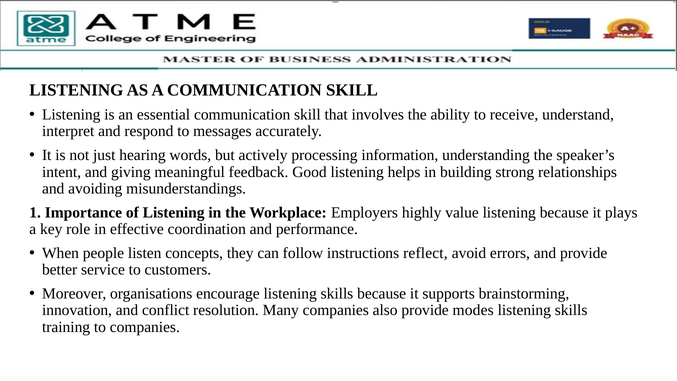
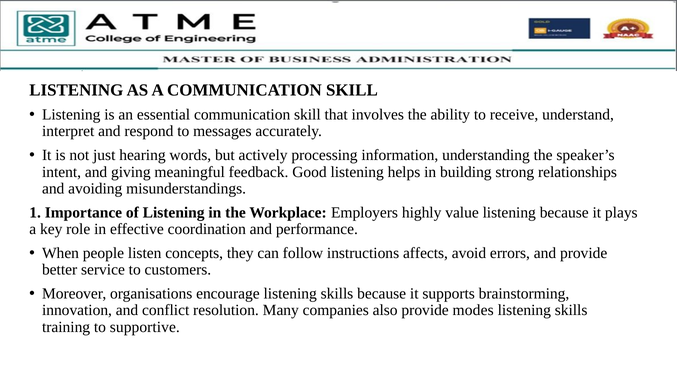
reflect: reflect -> affects (426, 253)
to companies: companies -> supportive (145, 327)
